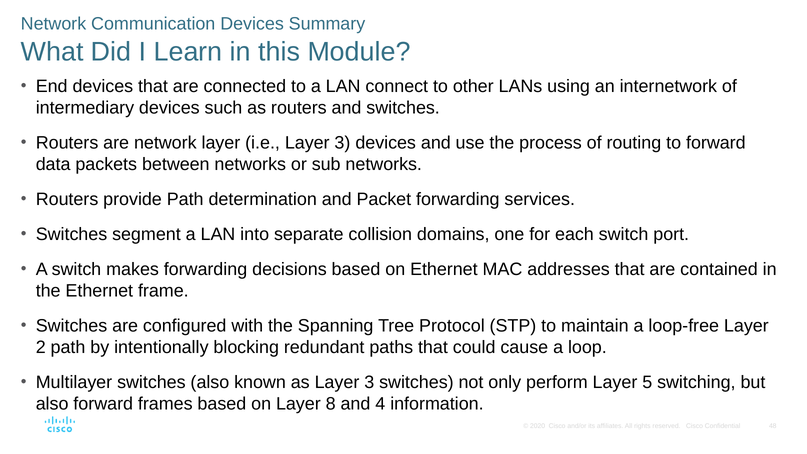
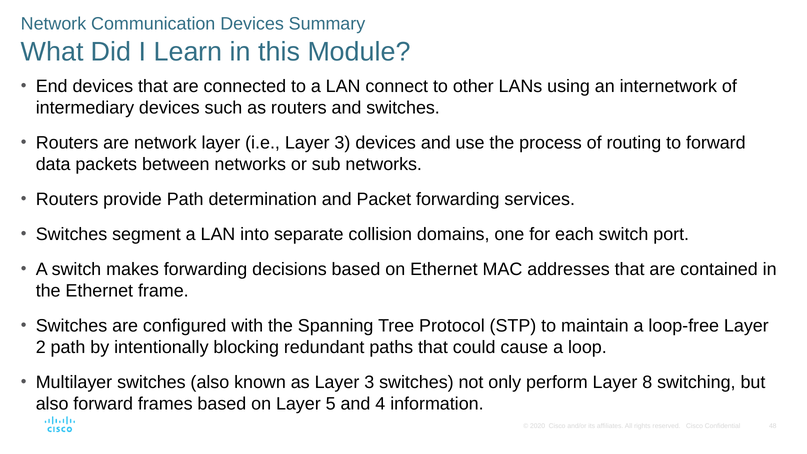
5: 5 -> 8 (647, 382)
8: 8 -> 5 (331, 404)
